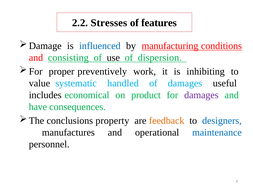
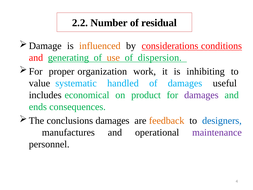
Stresses: Stresses -> Number (109, 23)
features: features -> residual (159, 23)
influenced colour: blue -> orange (100, 46)
manufacturing: manufacturing -> considerations (170, 46)
consisting: consisting -> generating (68, 58)
use colour: black -> orange (113, 58)
preventively: preventively -> organization (102, 71)
have: have -> ends (38, 107)
conclusions property: property -> damages (112, 120)
maintenance colour: blue -> purple (217, 132)
